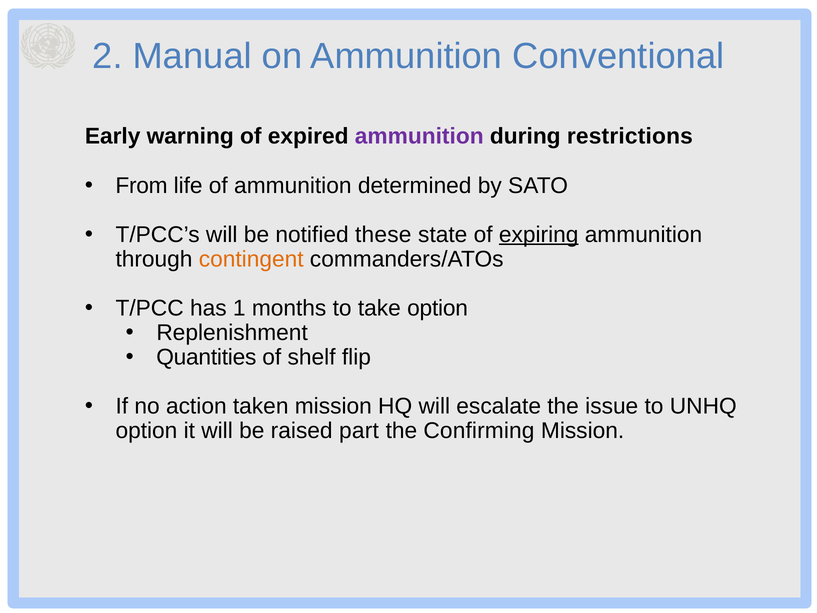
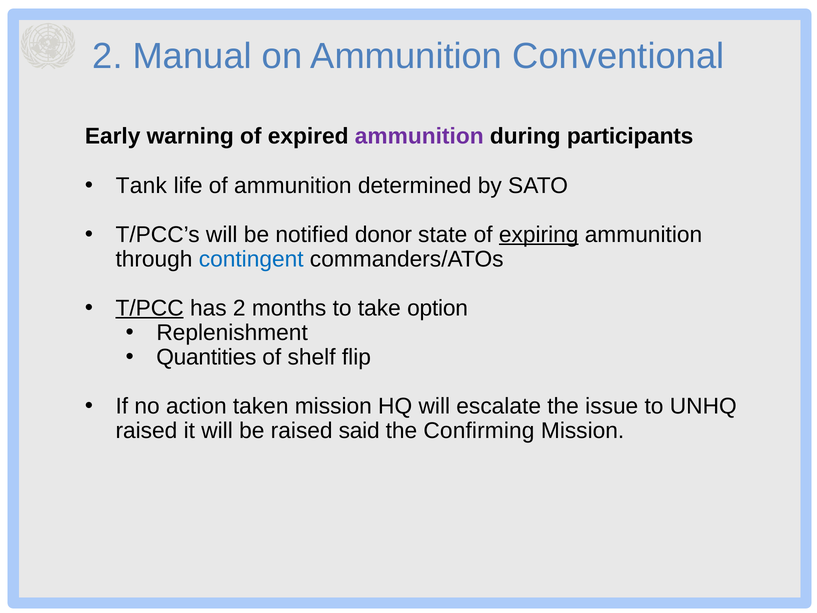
restrictions: restrictions -> participants (630, 136)
From: From -> Tank (141, 185)
these: these -> donor (383, 234)
contingent colour: orange -> blue (251, 259)
T/PCC underline: none -> present (150, 308)
has 1: 1 -> 2 (239, 308)
option: option -> raised (146, 431)
part: part -> said (359, 431)
